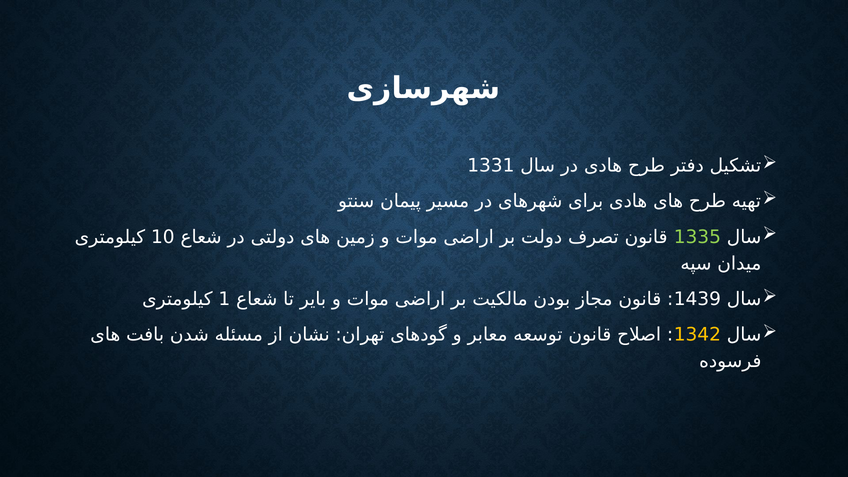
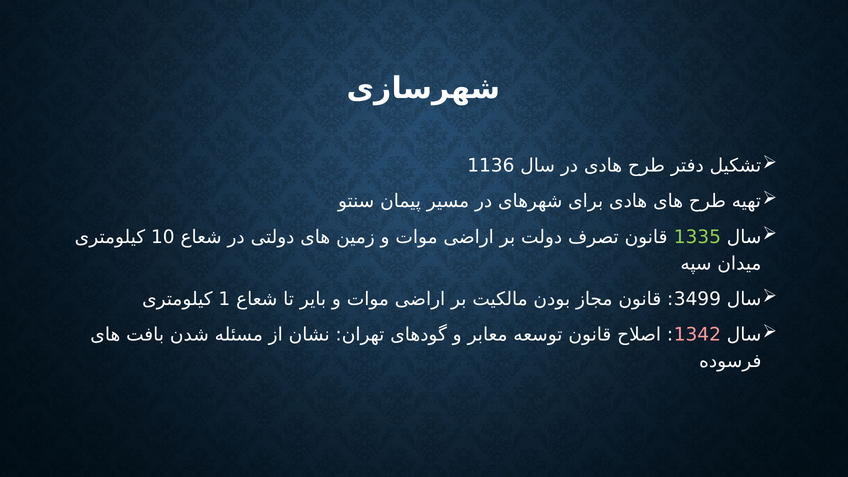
1331: 1331 -> 1136 (491, 166)
1439: 1439 -> 3499 (697, 299)
1342 colour: yellow -> pink (697, 335)
